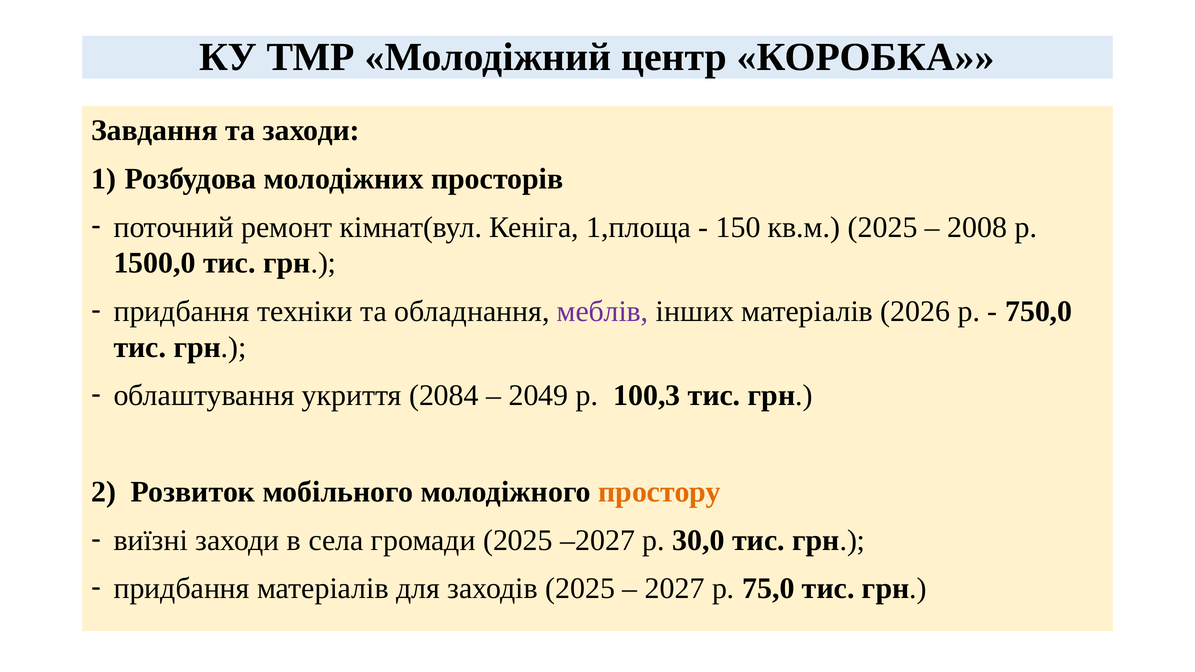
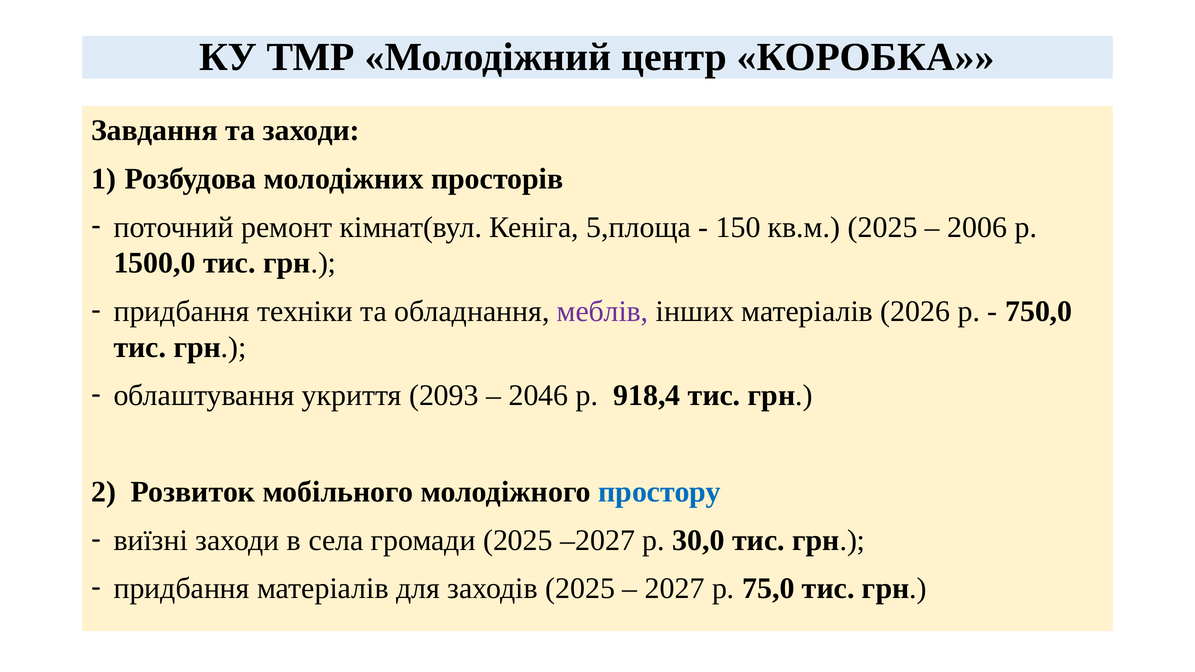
1,площа: 1,площа -> 5,площа (639, 227)
2008: 2008 -> 2006 (977, 227)
2084: 2084 -> 2093 (444, 396)
2049: 2049 -> 2046 (538, 396)
100,3: 100,3 -> 918,4 (647, 396)
простору colour: orange -> blue (660, 492)
